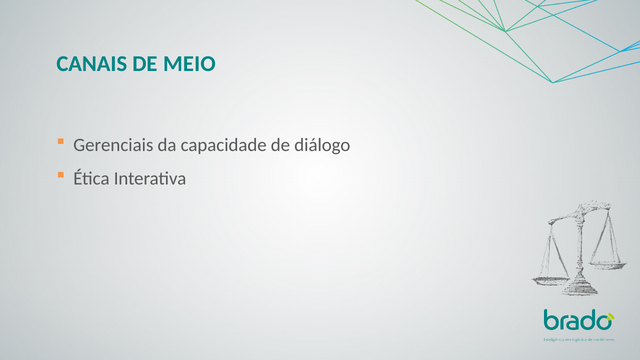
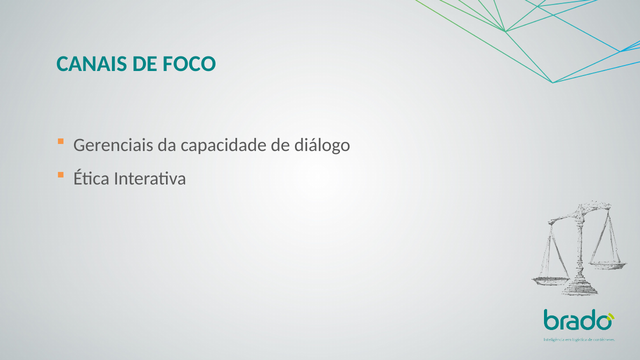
MEIO: MEIO -> FOCO (189, 64)
